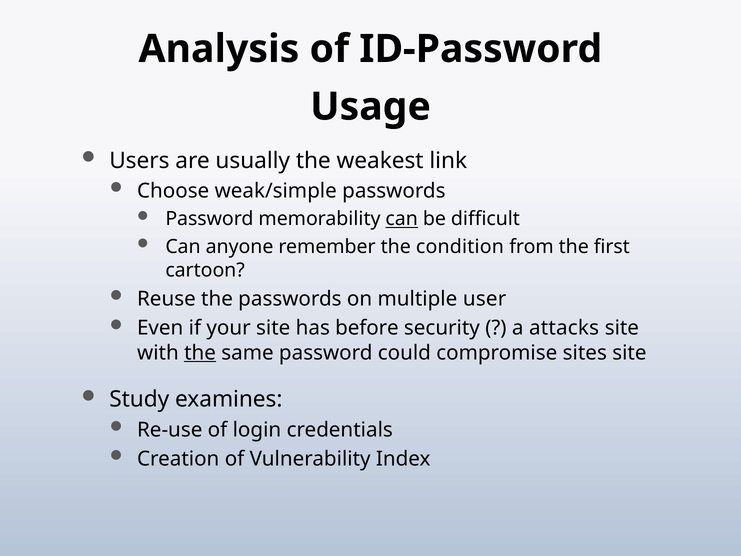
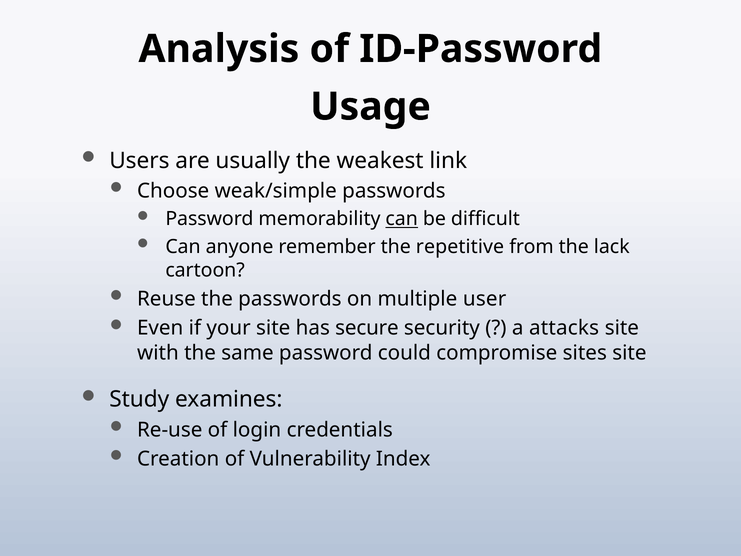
condition: condition -> repetitive (460, 247)
first: first -> lack (612, 247)
before: before -> secure (367, 328)
the underline: present -> none (200, 353)
